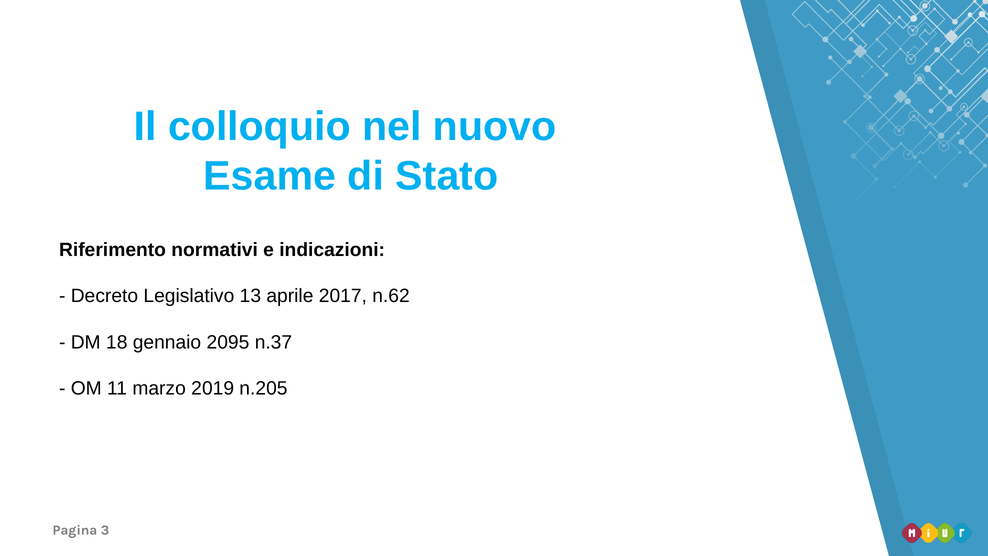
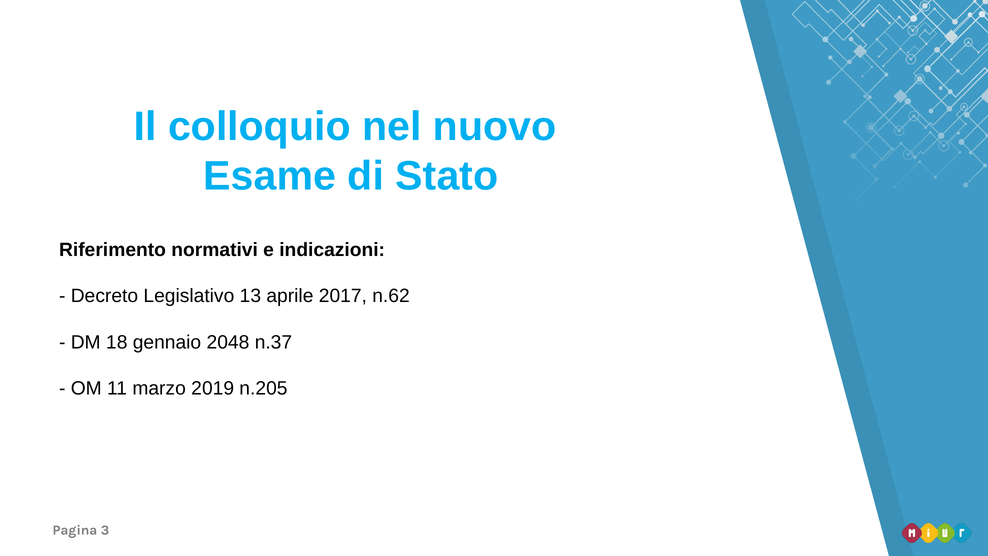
2095: 2095 -> 2048 (228, 342)
